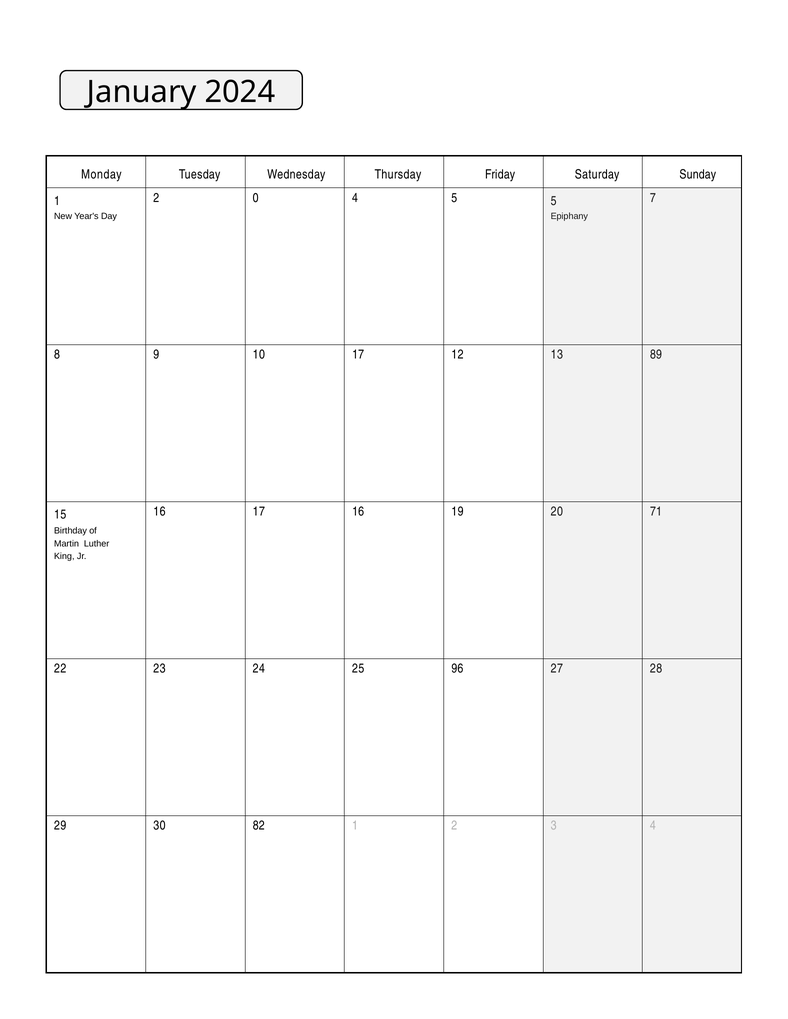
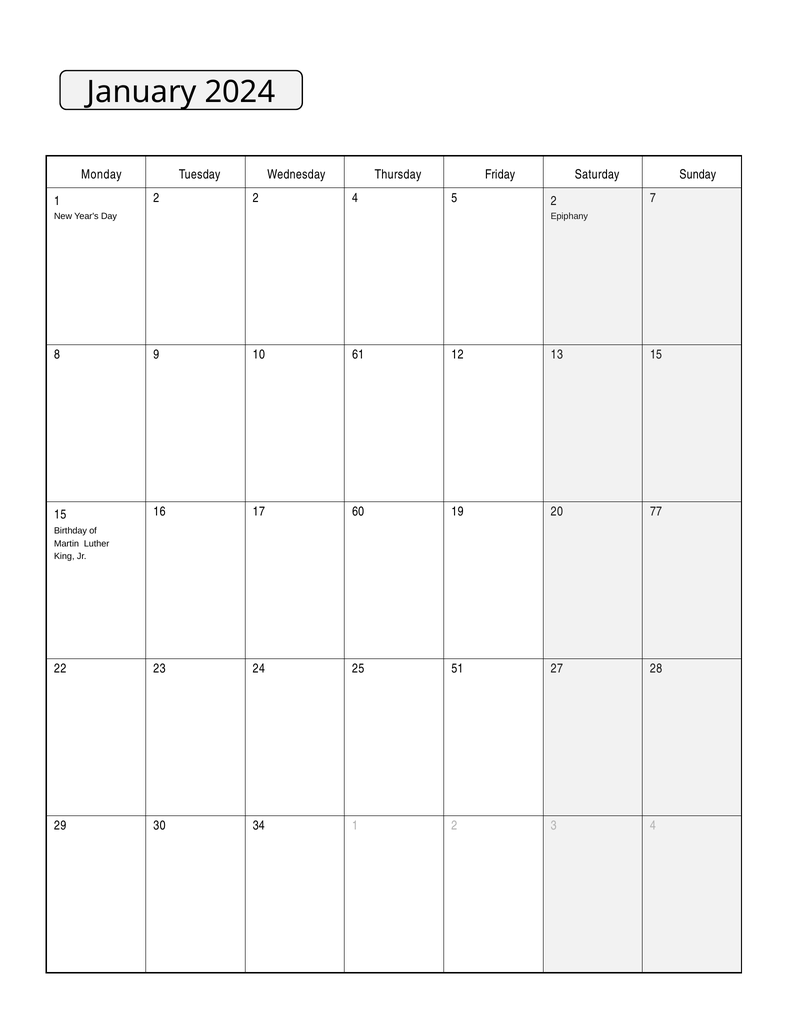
2 0: 0 -> 2 (256, 198)
5 5: 5 -> 2 (554, 201)
10 17: 17 -> 61 (358, 355)
13 89: 89 -> 15 (656, 355)
17 16: 16 -> 60 (358, 512)
71: 71 -> 77 (656, 512)
96: 96 -> 51 (457, 669)
82: 82 -> 34 (259, 826)
